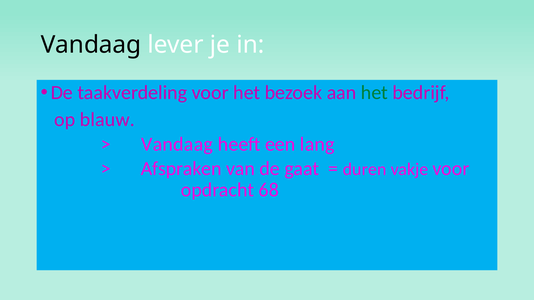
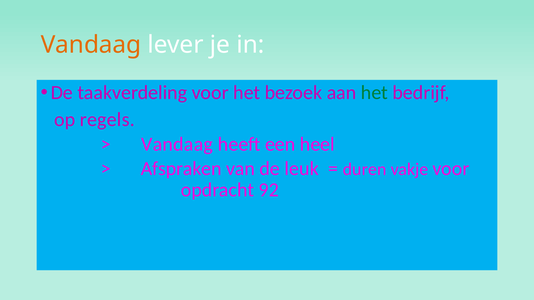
Vandaag colour: black -> orange (91, 45)
blauw: blauw -> regels (107, 120)
lang: lang -> heel (317, 144)
gaat: gaat -> leuk (302, 169)
68: 68 -> 92 (269, 190)
